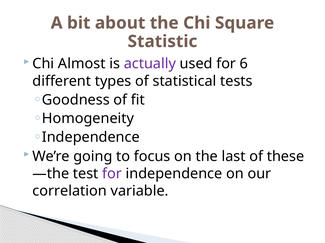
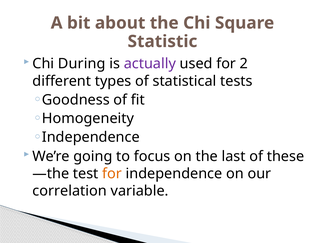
Almost: Almost -> During (82, 64)
6: 6 -> 2 (244, 64)
for colour: purple -> orange (112, 174)
